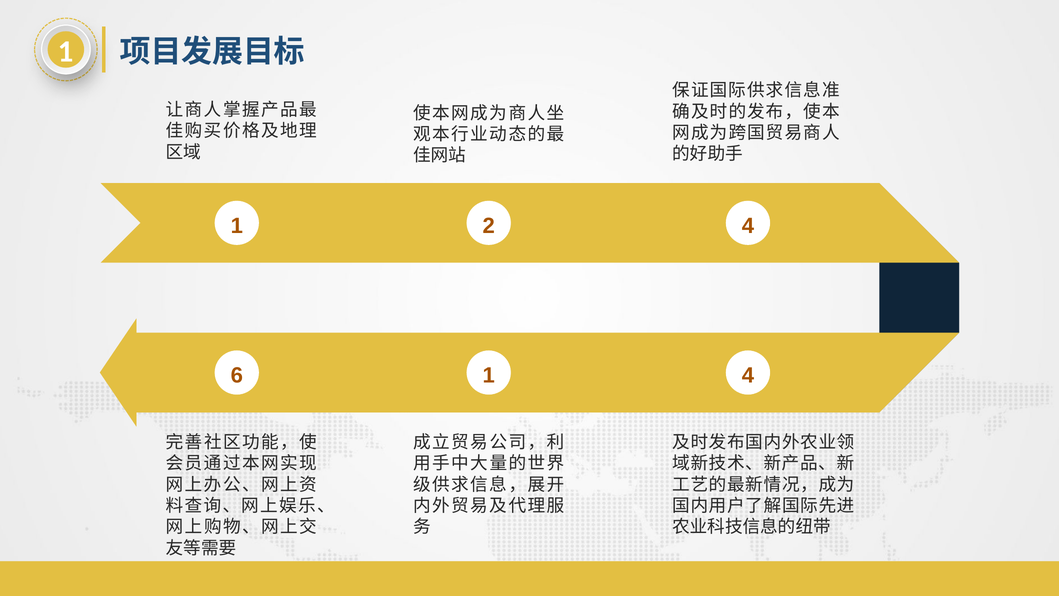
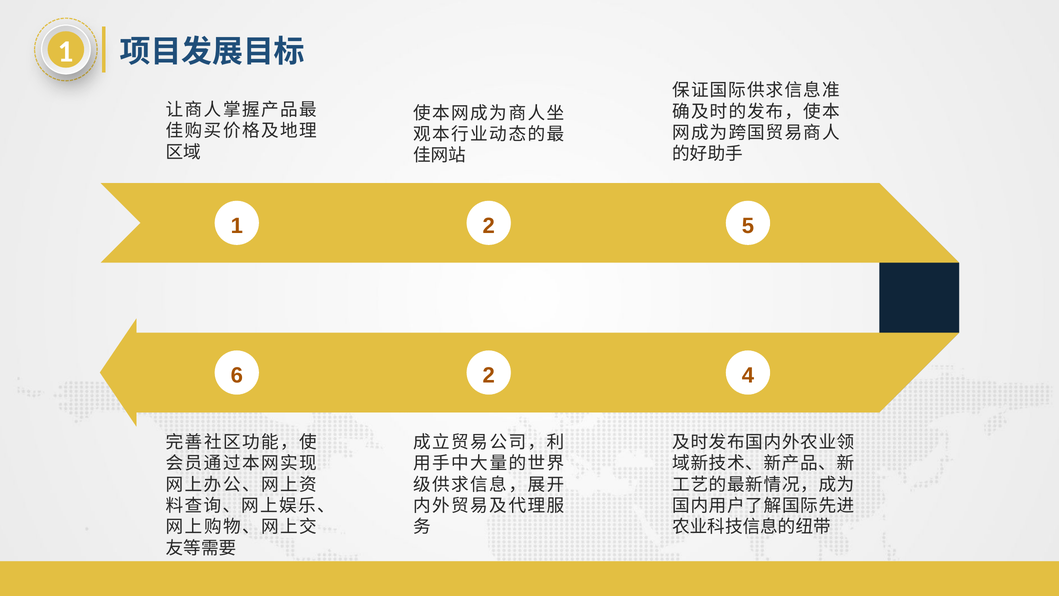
2 4: 4 -> 5 (748, 226)
6 1: 1 -> 2 (489, 375)
